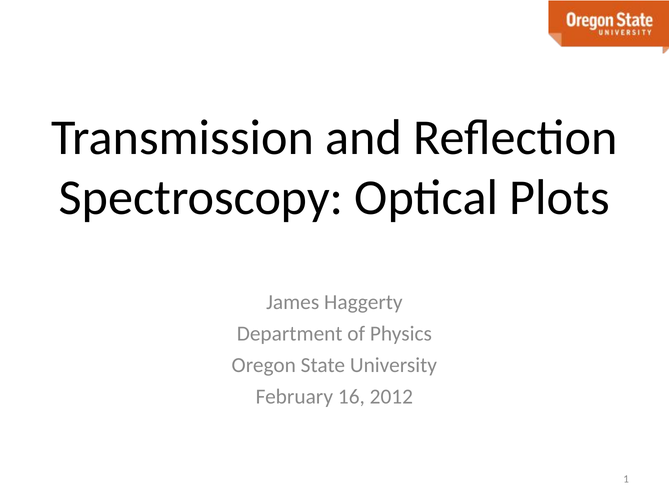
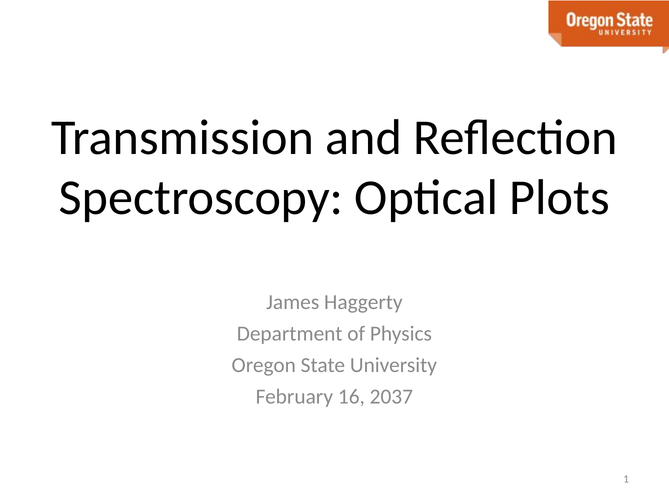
2012: 2012 -> 2037 (391, 397)
